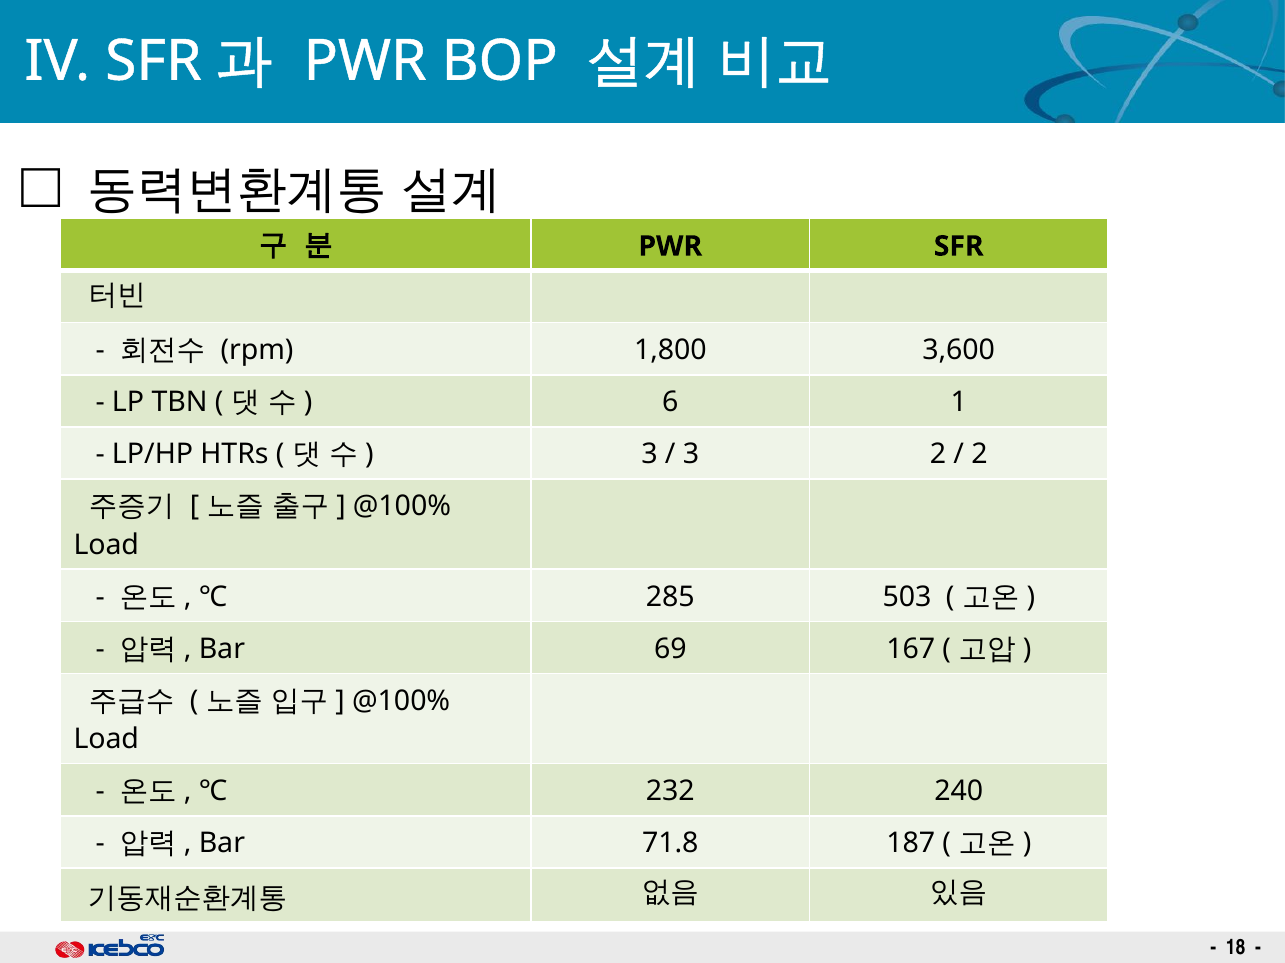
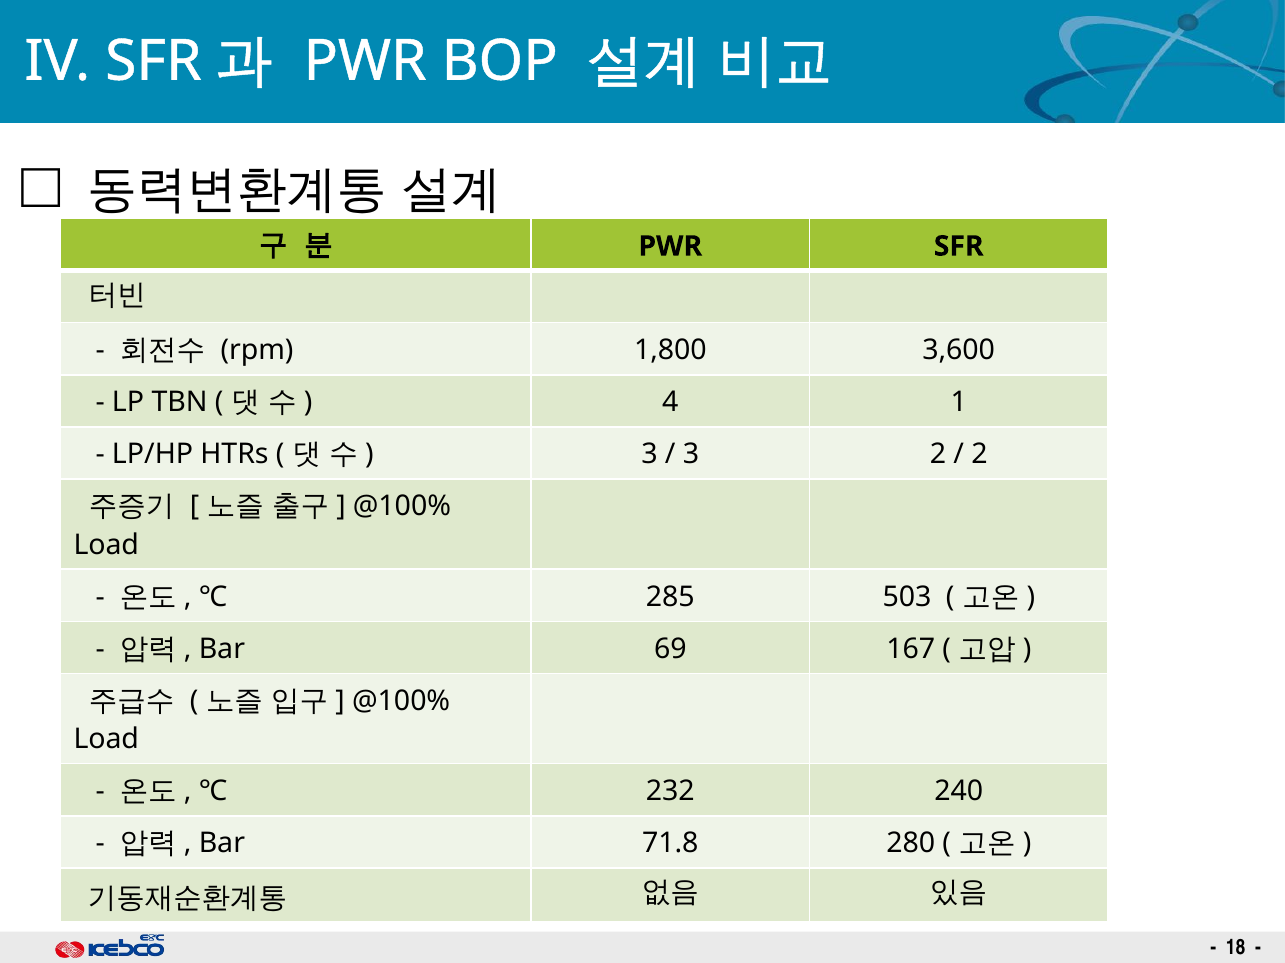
6: 6 -> 4 (670, 402)
187: 187 -> 280 (911, 844)
